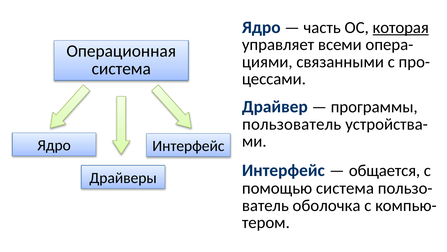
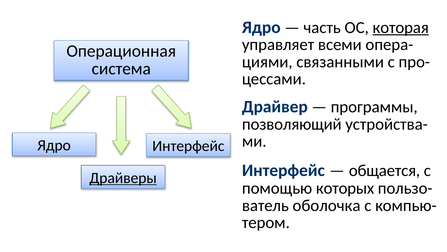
пользователь: пользователь -> позволяющий (292, 124)
Драйверы underline: none -> present (123, 178)
помощью система: система -> которых (345, 188)
